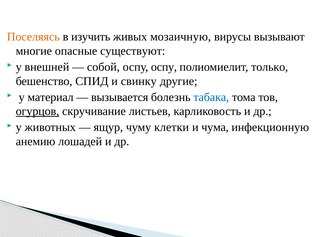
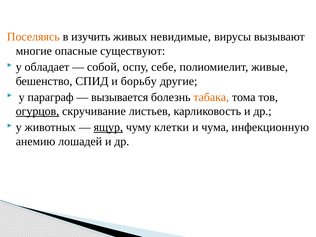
мозаичную: мозаичную -> невидимые (181, 37)
внешней: внешней -> обладает (47, 67)
оспу оспу: оспу -> себе (164, 67)
только: только -> живые (270, 67)
свинку: свинку -> борьбу (139, 81)
материал: материал -> параграф (51, 97)
табака colour: blue -> orange (211, 97)
ящур underline: none -> present (108, 127)
